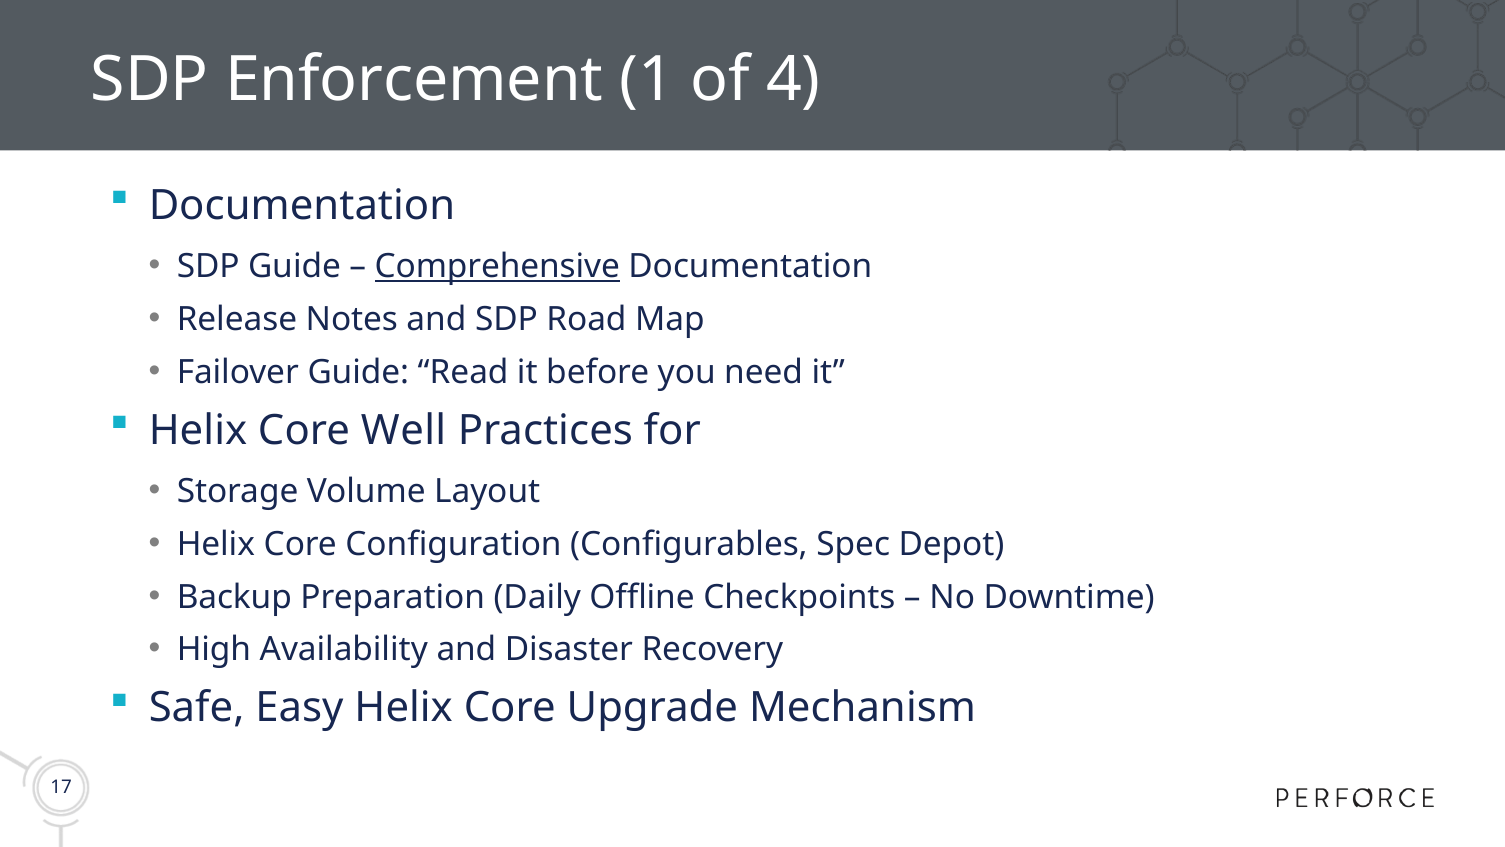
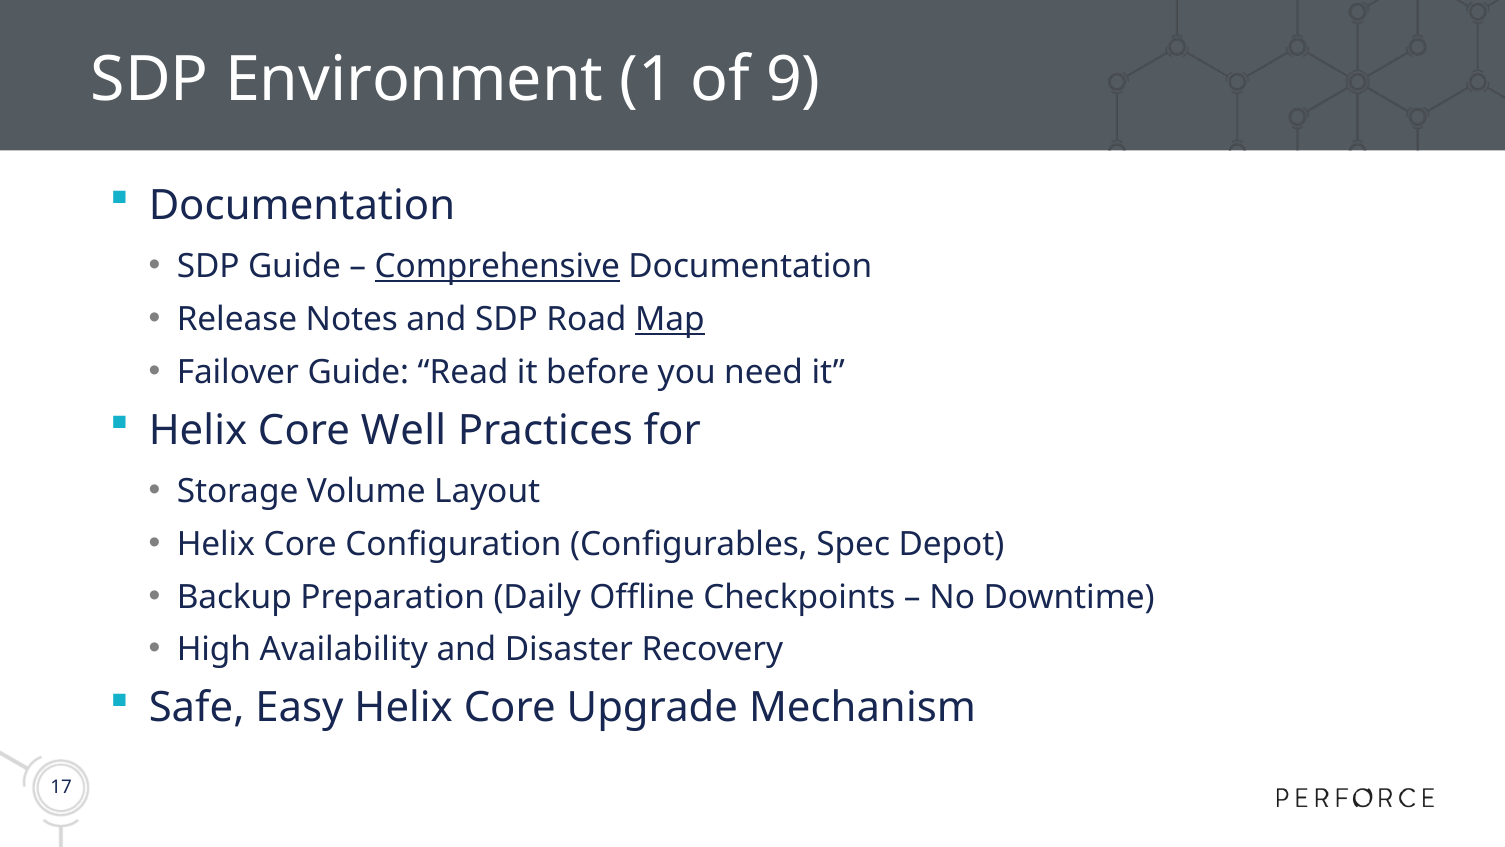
Enforcement: Enforcement -> Environment (414, 80)
4: 4 -> 9 (793, 80)
Map underline: none -> present (670, 319)
